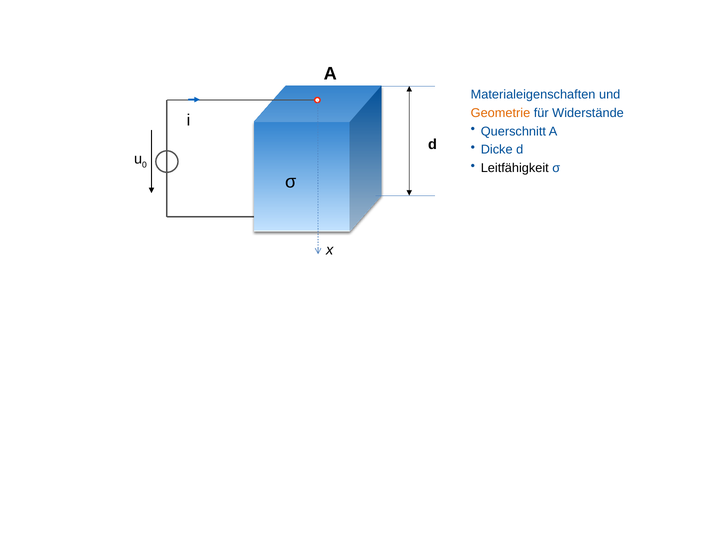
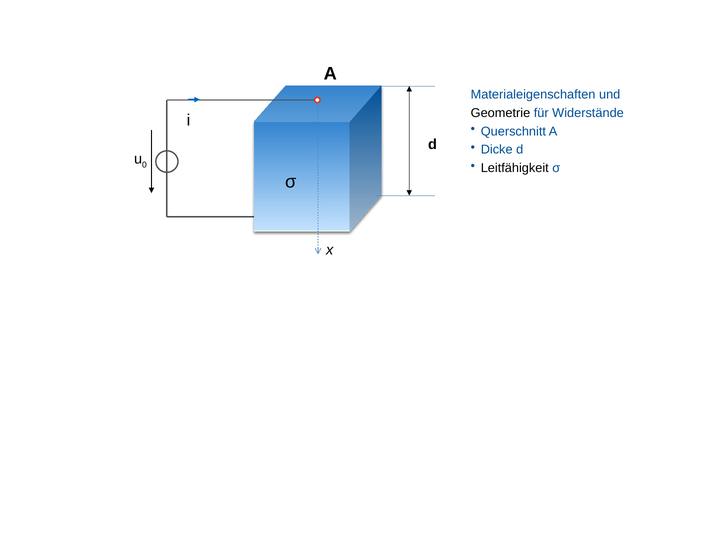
Geometrie colour: orange -> black (500, 113)
